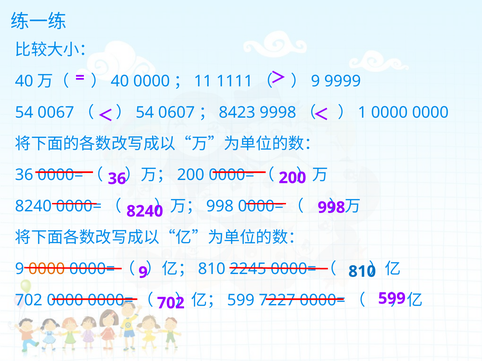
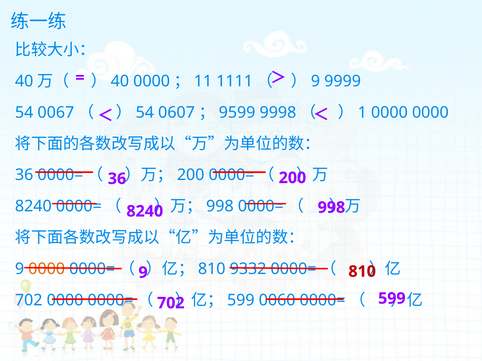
8423: 8423 -> 9599 (237, 113)
2245: 2245 -> 9332 (248, 269)
810 colour: blue -> red (362, 272)
7227: 7227 -> 0060 (277, 301)
